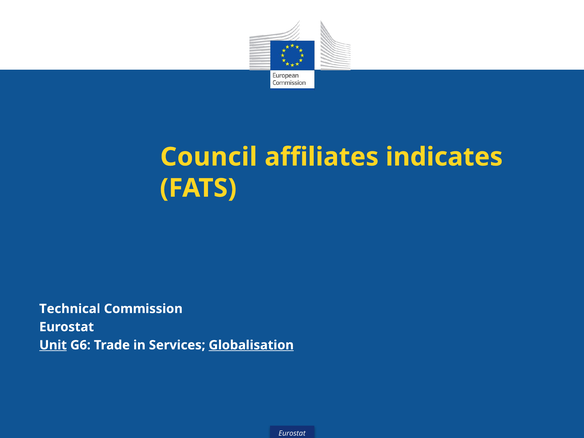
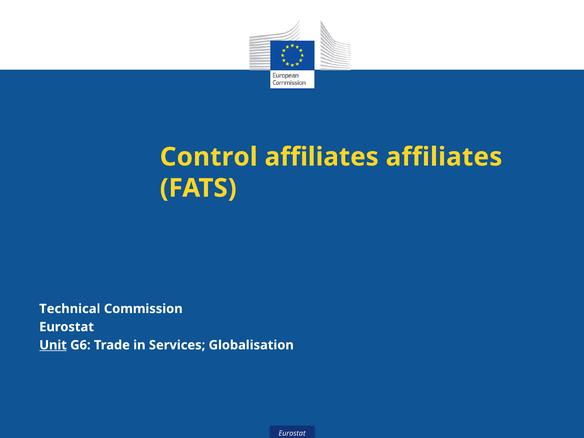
Council: Council -> Control (209, 157)
affiliates indicates: indicates -> affiliates (444, 157)
Globalisation underline: present -> none (251, 345)
